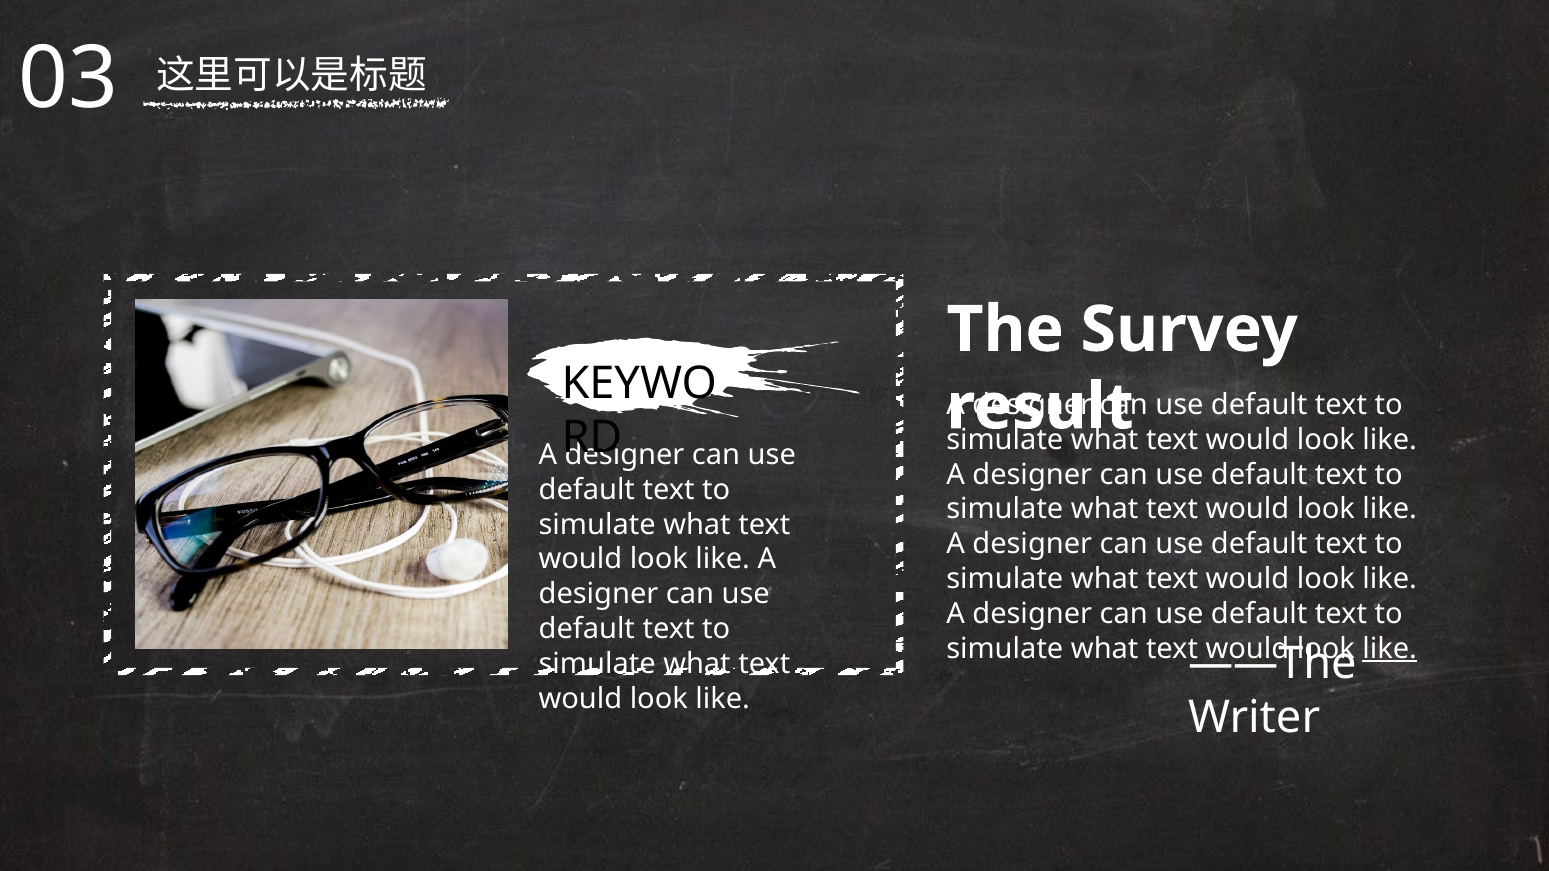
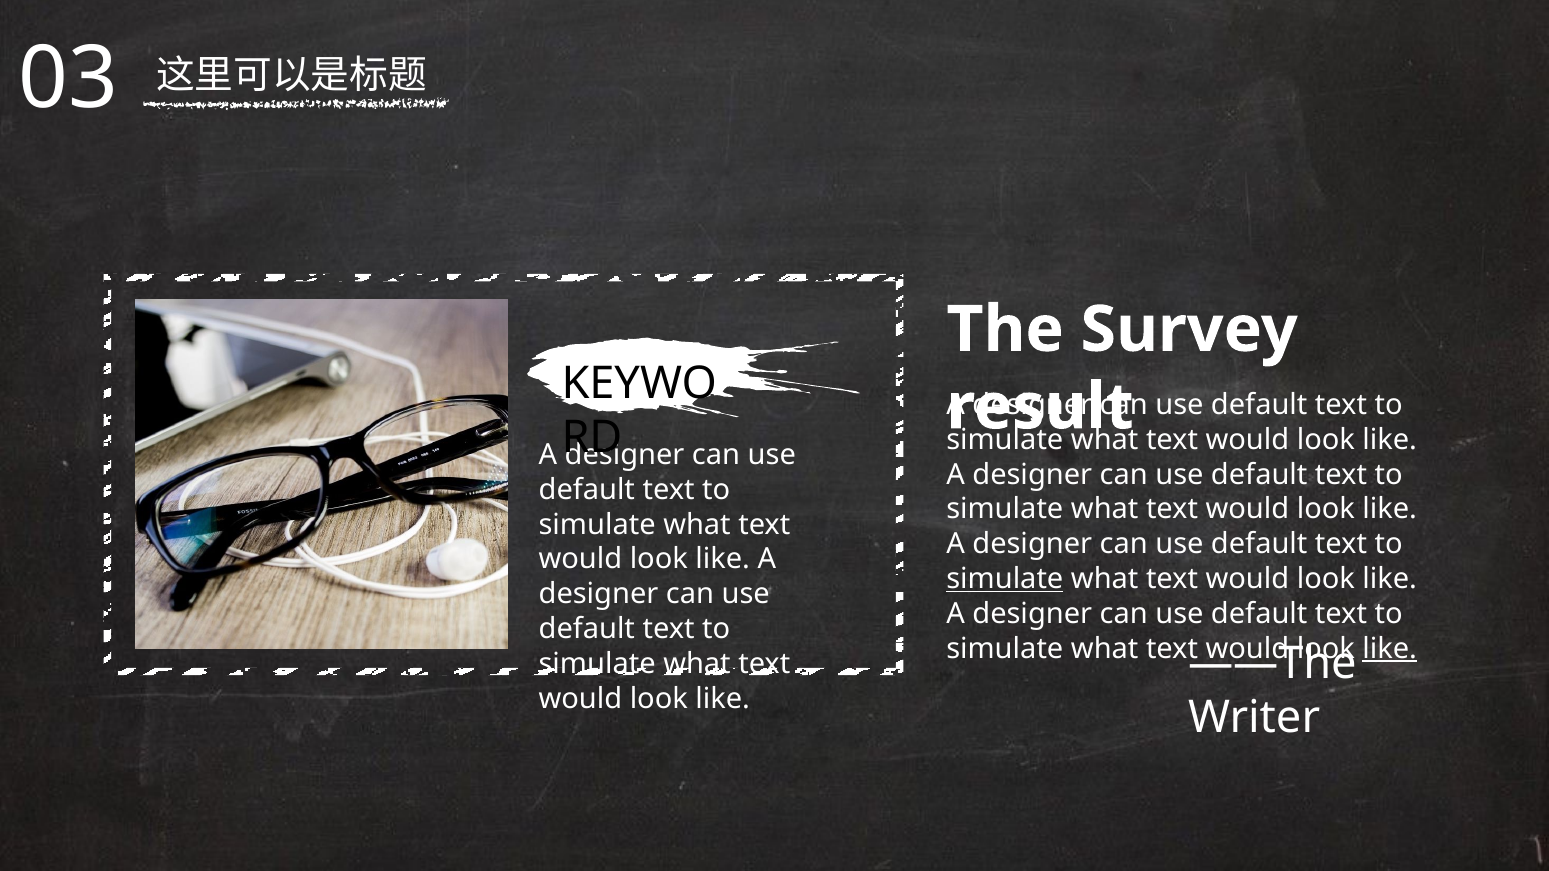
simulate underline: none -> present (1005, 579)
